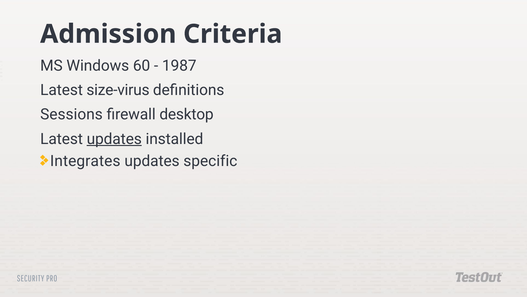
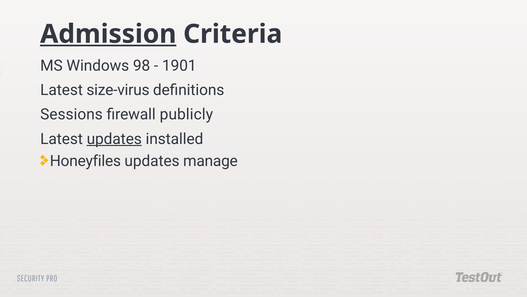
Admission underline: none -> present (108, 34)
60: 60 -> 98 (142, 66)
1987: 1987 -> 1901 (179, 66)
desktop: desktop -> publicly (186, 114)
Integrates: Integrates -> Honeyfiles (85, 161)
specific: specific -> manage (210, 161)
